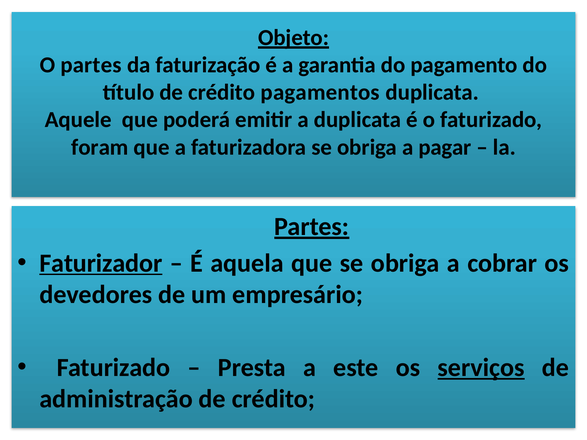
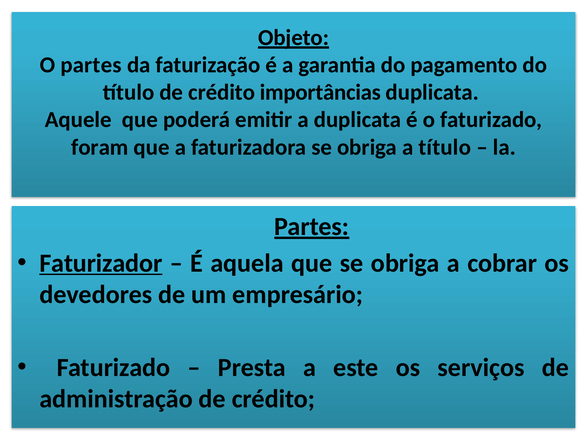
pagamentos: pagamentos -> importâncias (320, 92)
a pagar: pagar -> título (445, 147)
serviços underline: present -> none (481, 368)
